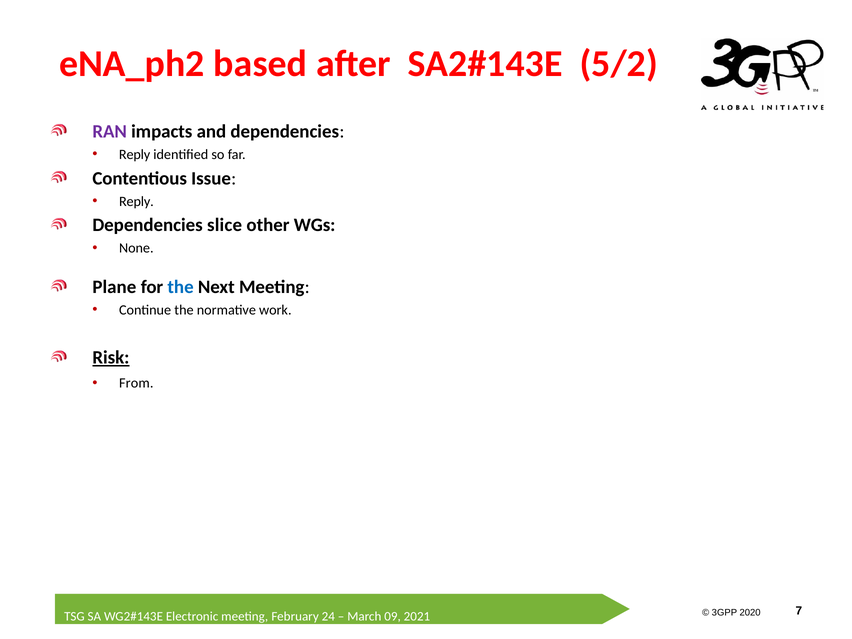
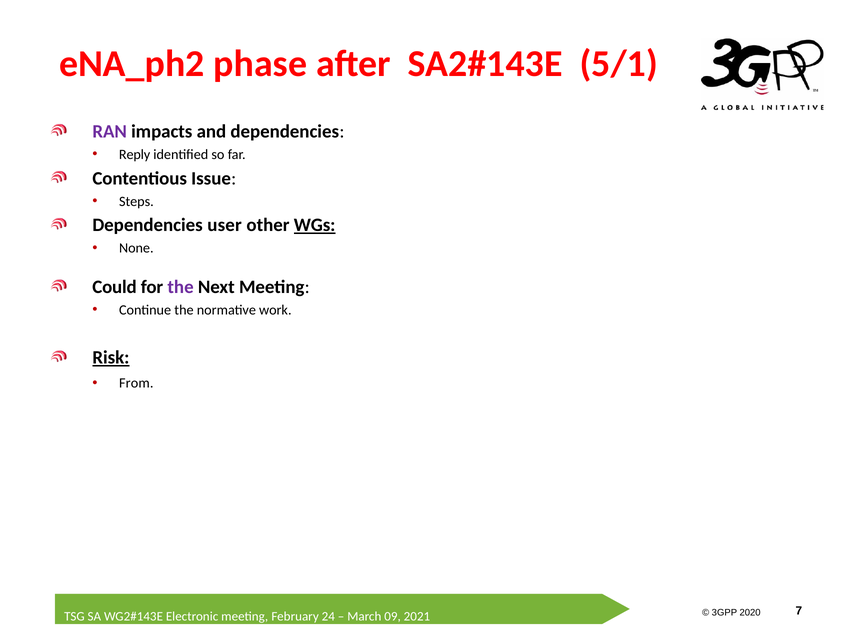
based: based -> phase (260, 64)
5/2: 5/2 -> 5/1 (619, 64)
Reply: Reply -> Steps (136, 201)
slice: slice -> user (225, 225)
WGs underline: none -> present (315, 225)
Plane: Plane -> Could (114, 287)
the colour: blue -> purple (181, 287)
